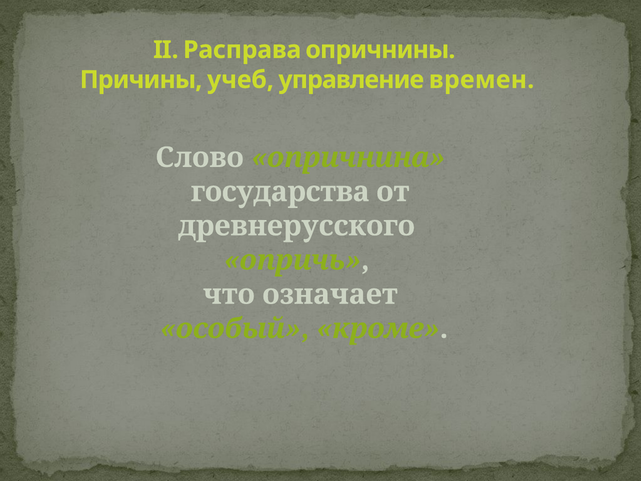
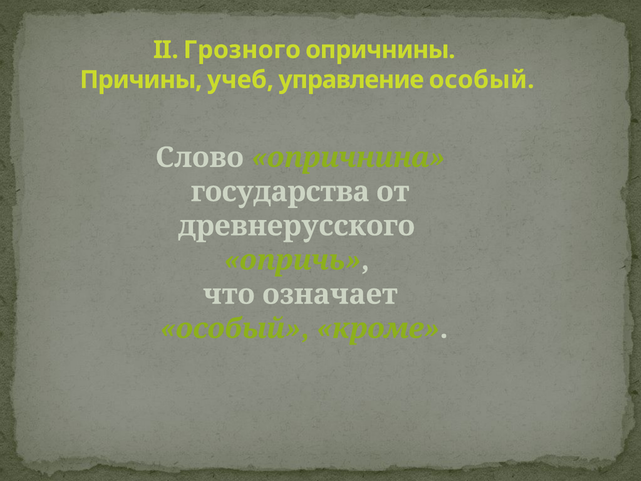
Расправа: Расправа -> Грозного (242, 50)
управление времен: времен -> особый (482, 80)
